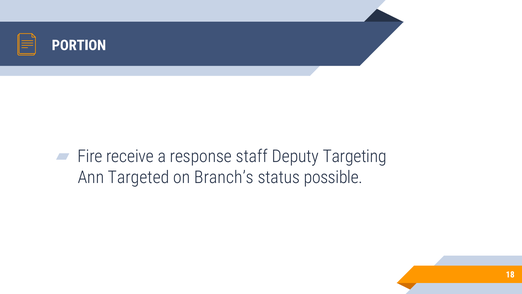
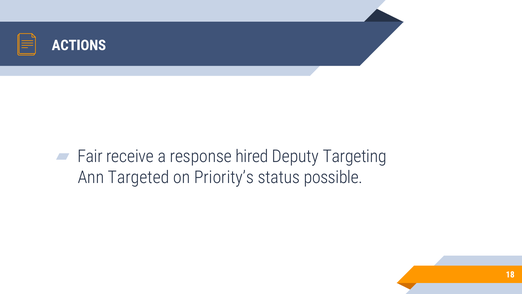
PORTION: PORTION -> ACTIONS (79, 45)
Fire: Fire -> Fair (90, 156)
staff: staff -> hired (252, 156)
Branch’s: Branch’s -> Priority’s (224, 177)
